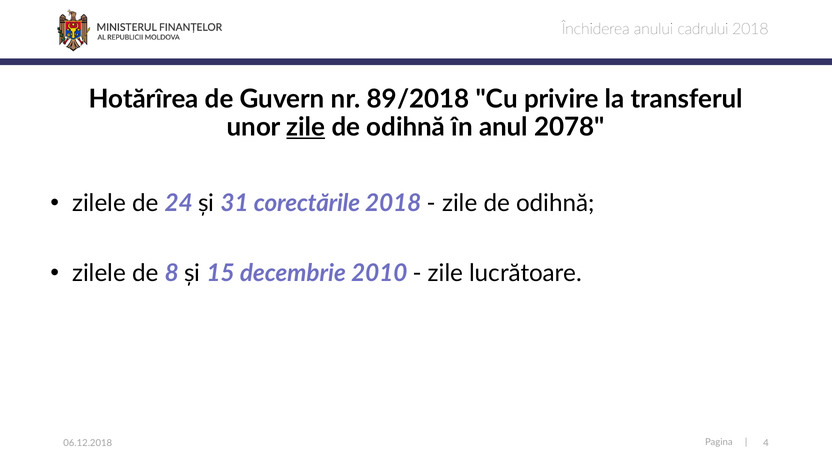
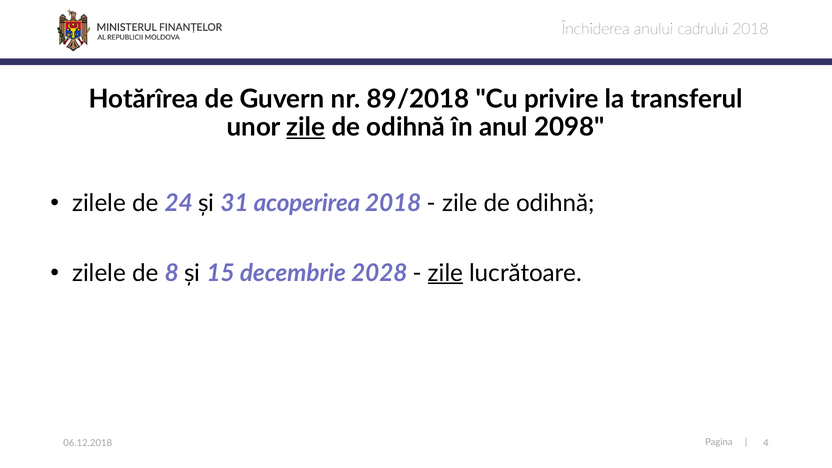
2078: 2078 -> 2098 (569, 127)
corectările: corectările -> acoperirea (307, 203)
2010: 2010 -> 2028 (379, 273)
zile underline: none -> present (445, 273)
